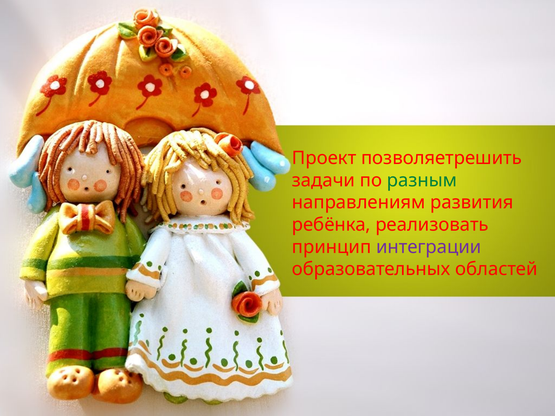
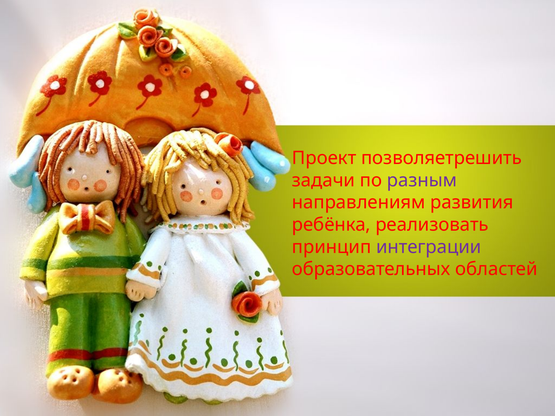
разным colour: green -> purple (422, 180)
